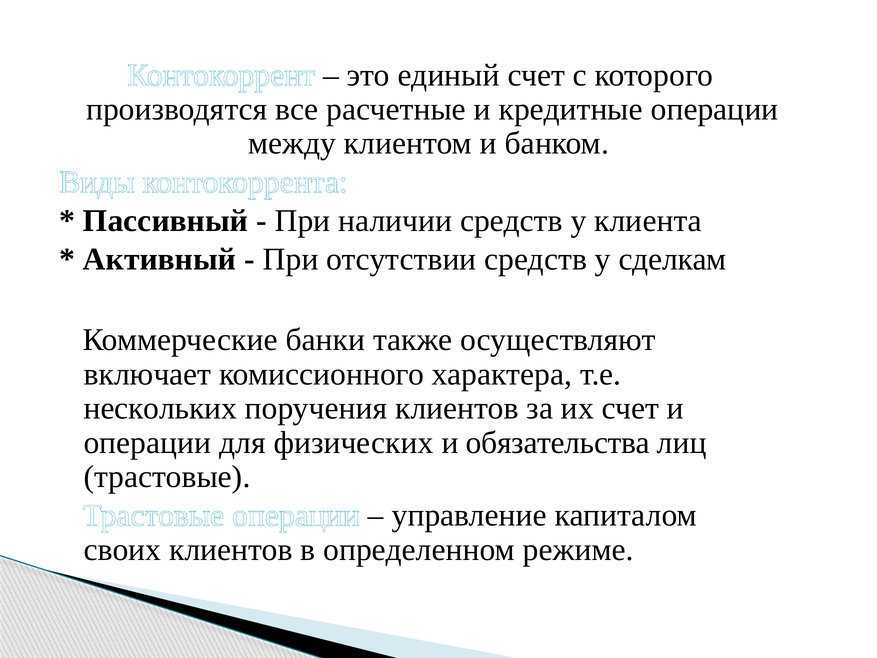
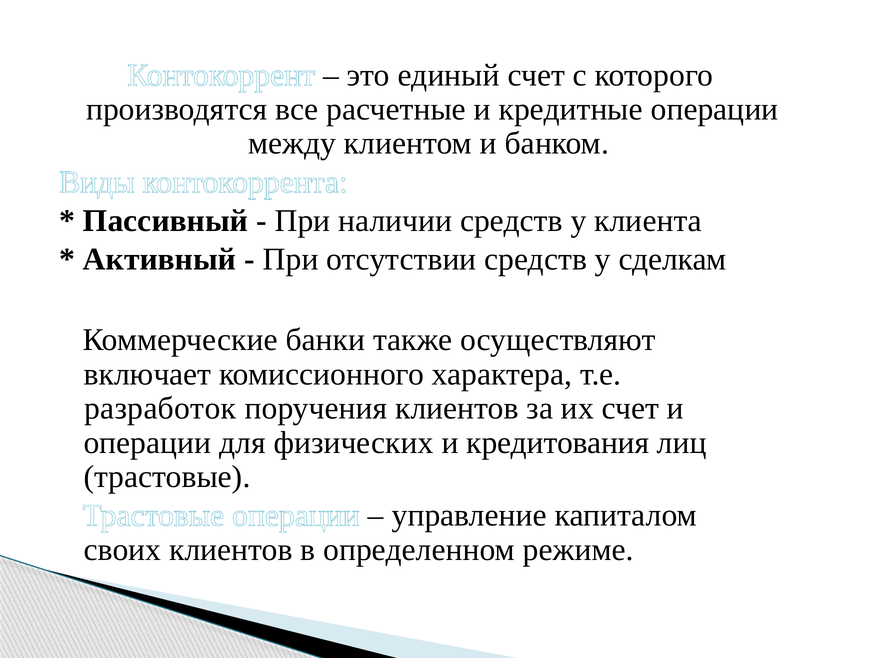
нескольких: нескольких -> разработок (160, 408)
обязательства: обязательства -> кредитования (558, 442)
